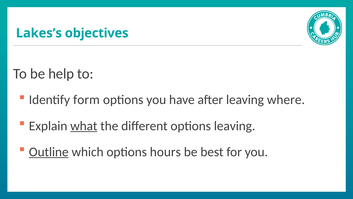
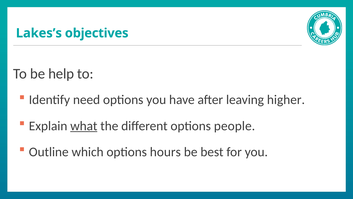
form: form -> need (87, 100)
where: where -> higher (286, 100)
options leaving: leaving -> people (235, 126)
Outline underline: present -> none (49, 152)
